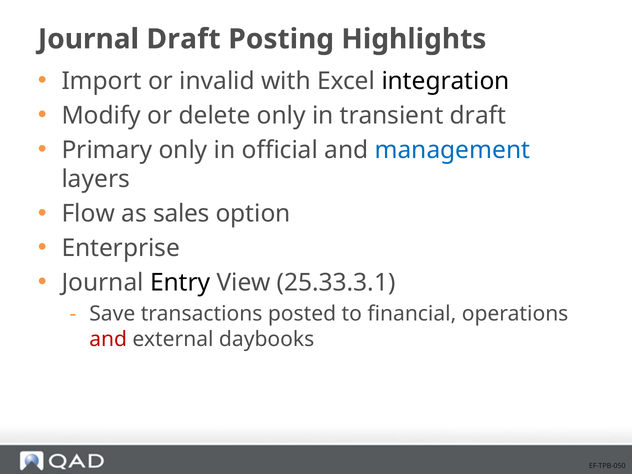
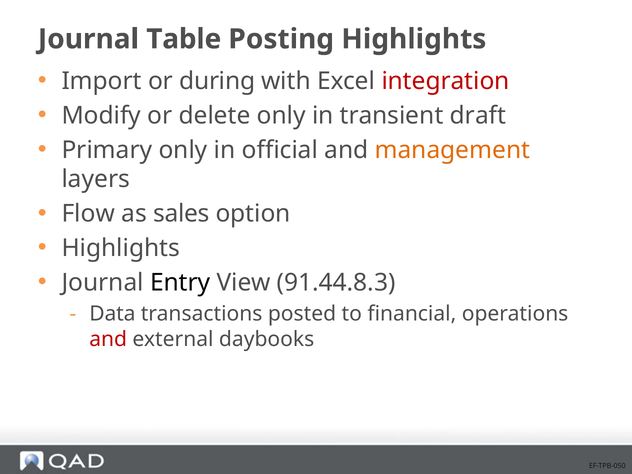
Journal Draft: Draft -> Table (184, 39)
invalid: invalid -> during (217, 81)
integration colour: black -> red (446, 81)
management colour: blue -> orange (452, 150)
Enterprise: Enterprise -> Highlights (121, 248)
25.33.3.1: 25.33.3.1 -> 91.44.8.3 (336, 282)
Save: Save -> Data (112, 314)
